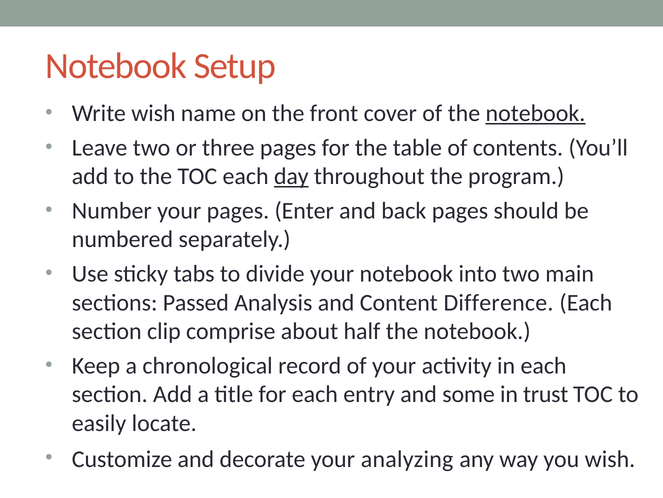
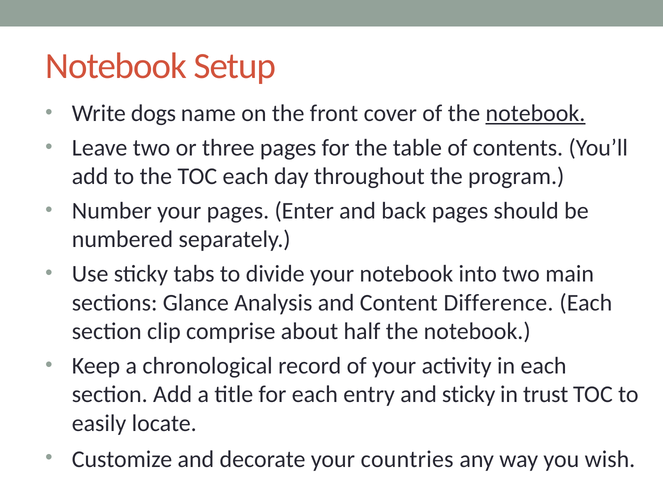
Write wish: wish -> dogs (153, 113)
day underline: present -> none (291, 176)
Passed: Passed -> Glance (196, 302)
and some: some -> sticky (469, 394)
analyzing: analyzing -> countries (407, 459)
